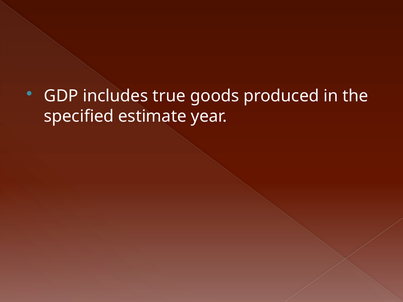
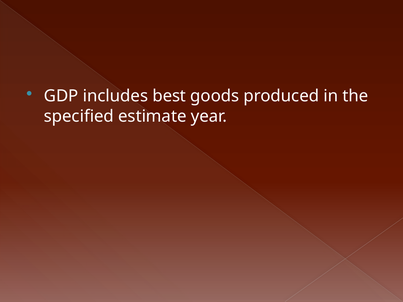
true: true -> best (169, 96)
